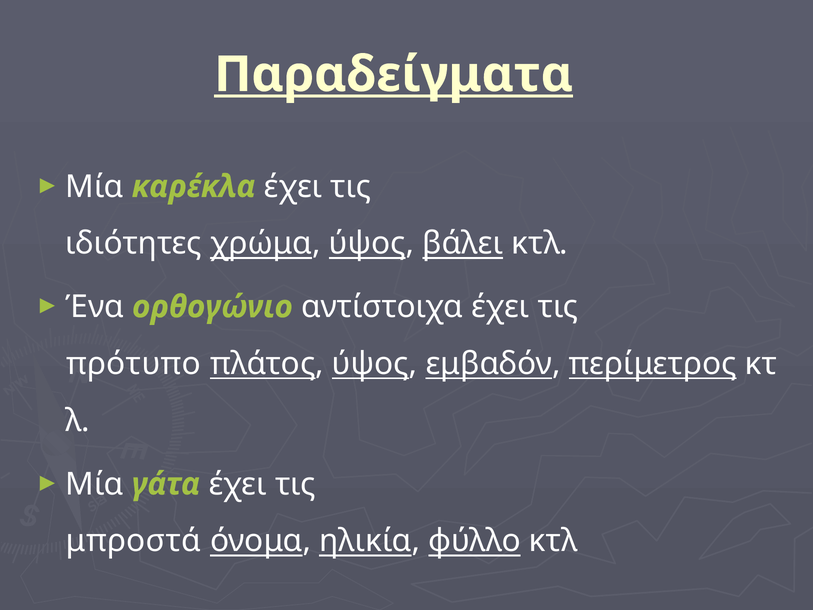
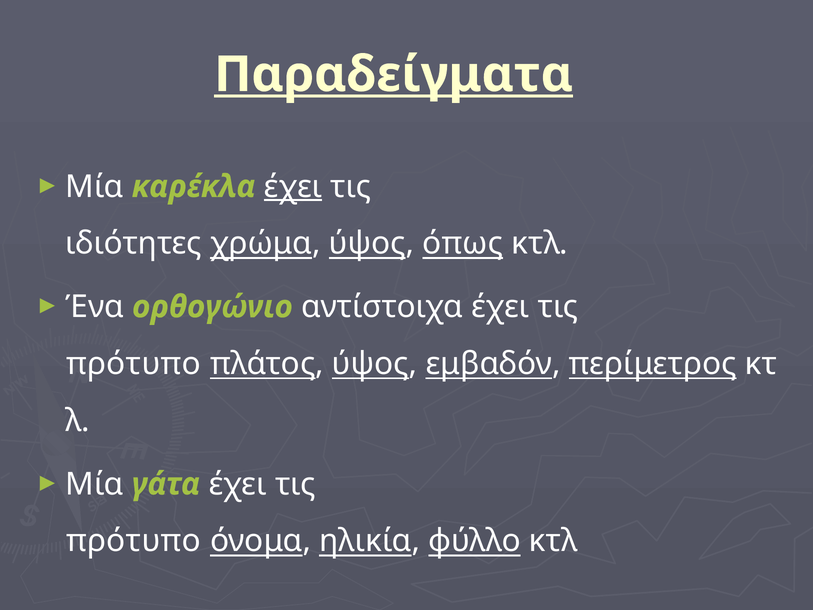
έχει underline: none -> present (293, 187)
βάλει: βάλει -> όπως (463, 243)
μπροστά: μπροστά -> πρότυπο (134, 541)
